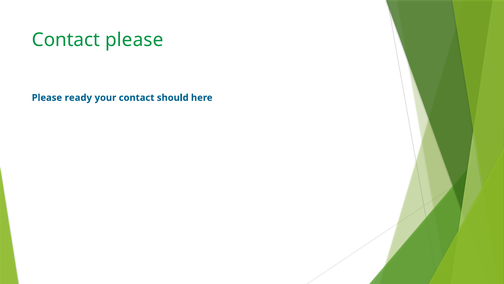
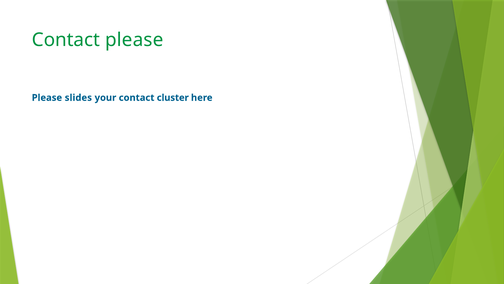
ready: ready -> slides (78, 98)
should: should -> cluster (173, 98)
